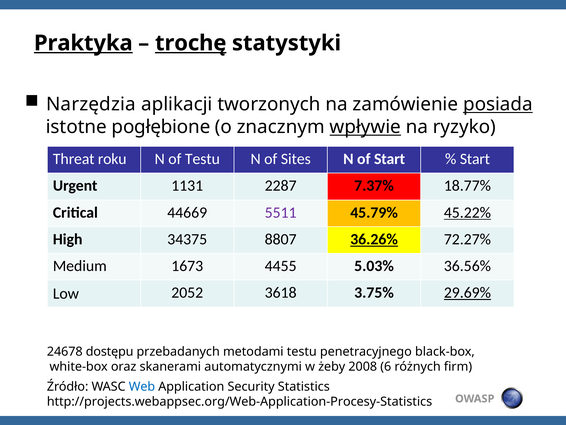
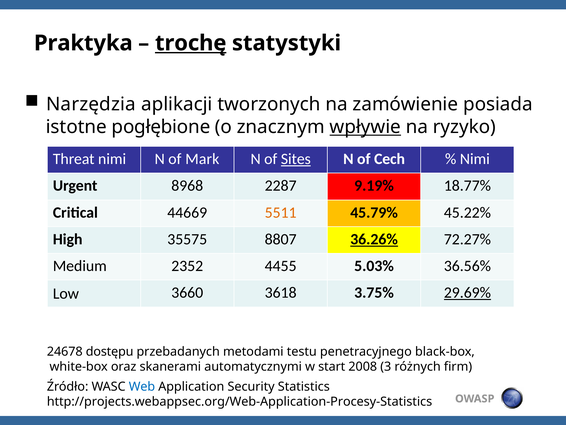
Praktyka underline: present -> none (83, 43)
posiada underline: present -> none (498, 104)
Threat roku: roku -> nimi (112, 159)
of Testu: Testu -> Mark (202, 159)
Sites underline: none -> present (296, 159)
of Start: Start -> Cech (390, 159)
Start: Start -> Nimi (475, 159)
1131: 1131 -> 8968 (187, 186)
7.37%: 7.37% -> 9.19% (374, 186)
5511 colour: purple -> orange (281, 212)
45.22% underline: present -> none (467, 212)
34375: 34375 -> 35575 (187, 239)
1673: 1673 -> 2352 (187, 266)
2052: 2052 -> 3660 (187, 292)
żeby: żeby -> start (332, 366)
6: 6 -> 3 (386, 366)
